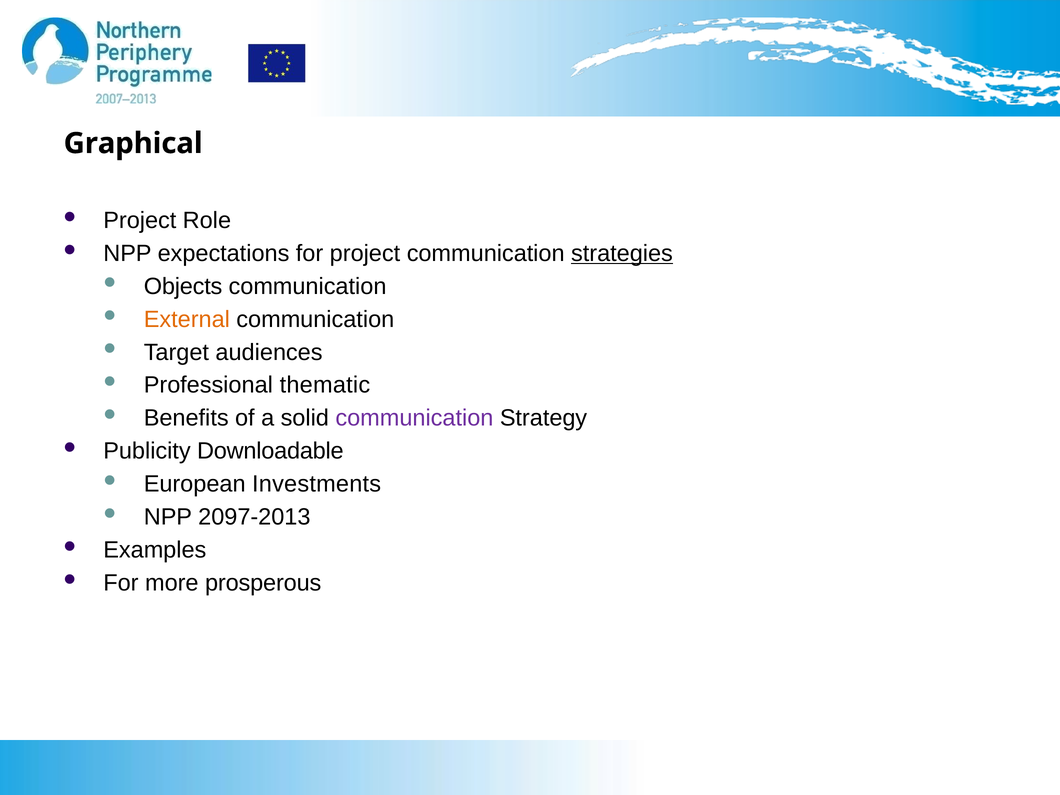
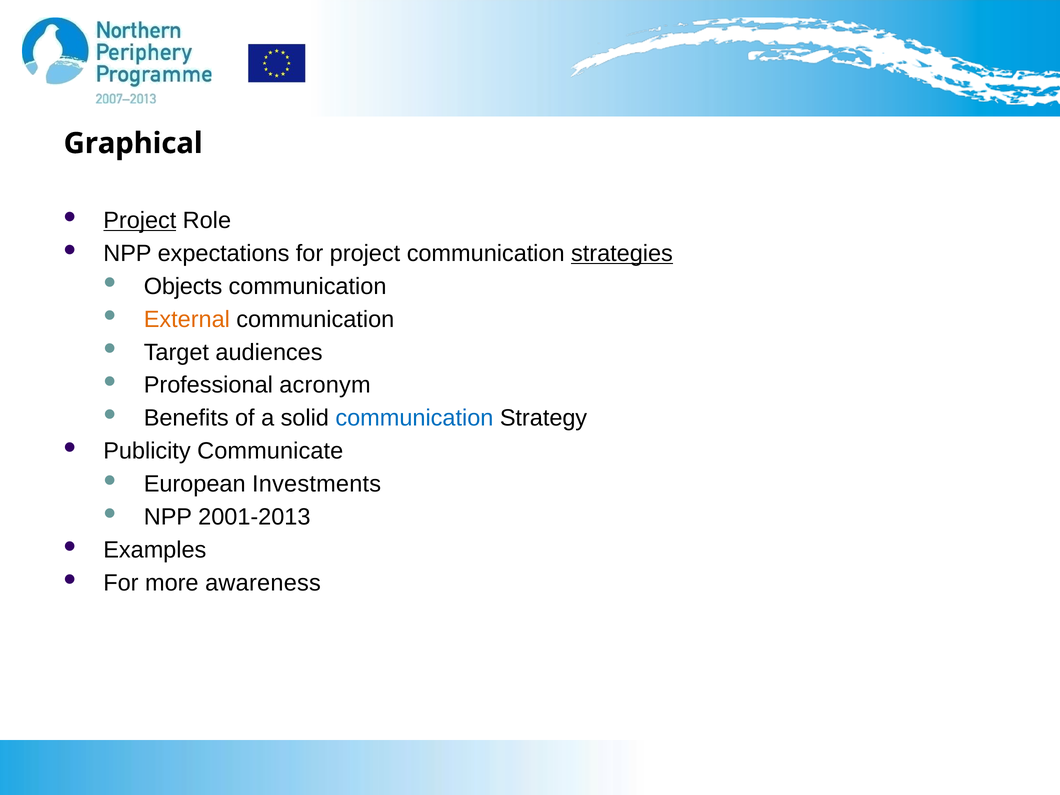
Project underline: none -> present (140, 220)
thematic: thematic -> acronym (325, 385)
communication colour: purple -> blue (414, 418)
Downloadable: Downloadable -> Communicate (270, 451)
2097-2013: 2097-2013 -> 2001-2013 (254, 517)
prosperous: prosperous -> awareness (263, 583)
